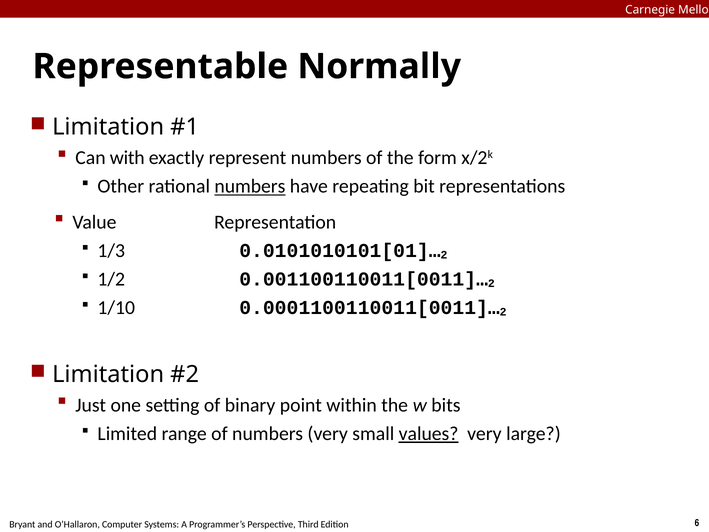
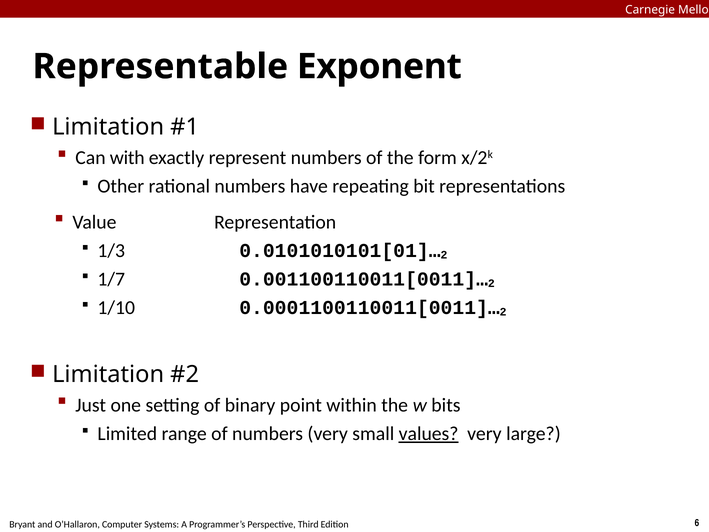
Normally: Normally -> Exponent (379, 66)
numbers underline: present -> none (250, 186)
1/2: 1/2 -> 1/7 (111, 279)
